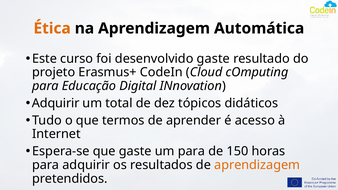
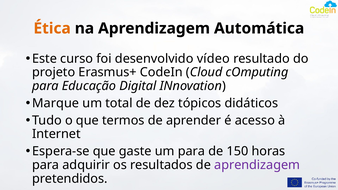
desenvolvido gaste: gaste -> vídeo (213, 59)
Adquirir: Adquirir -> Marque (56, 103)
aprendizagem colour: orange -> purple (257, 165)
